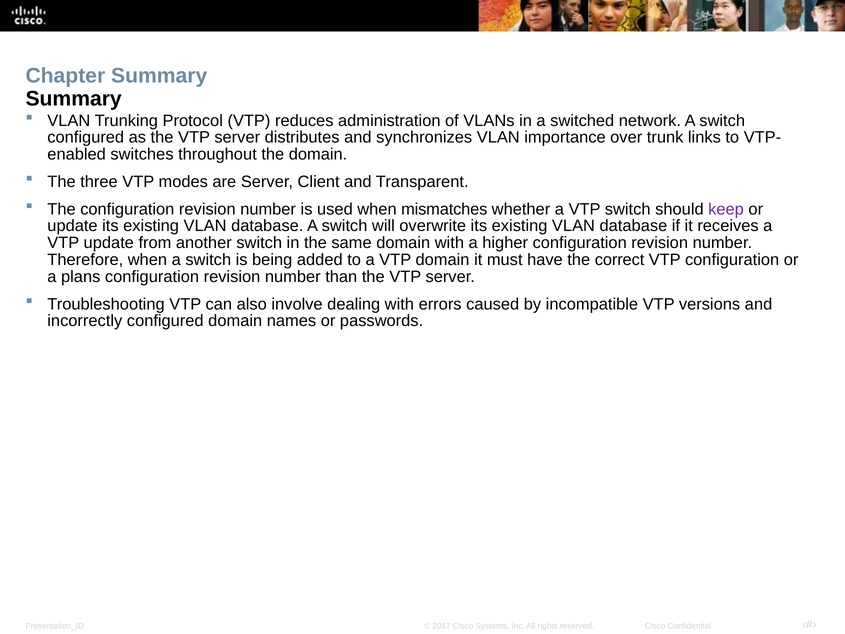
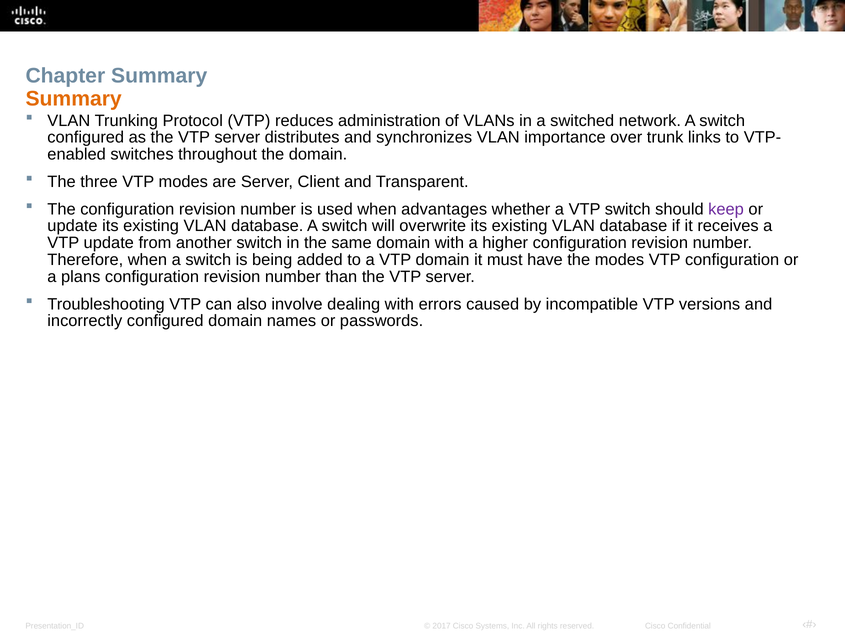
Summary colour: black -> orange (74, 99)
mismatches: mismatches -> advantages (444, 209)
the correct: correct -> modes (619, 260)
